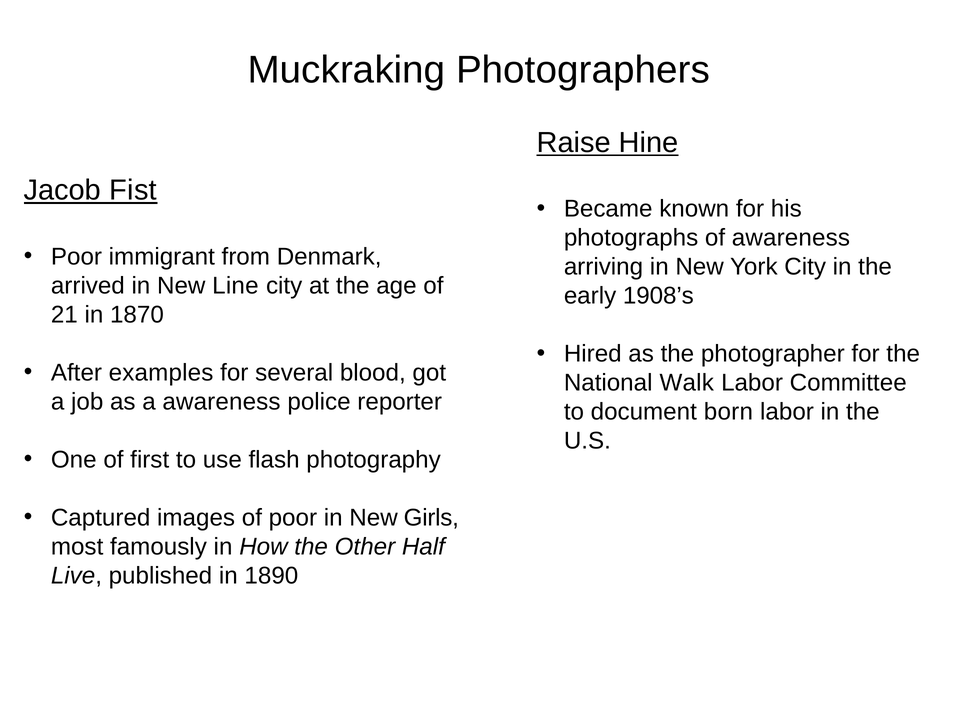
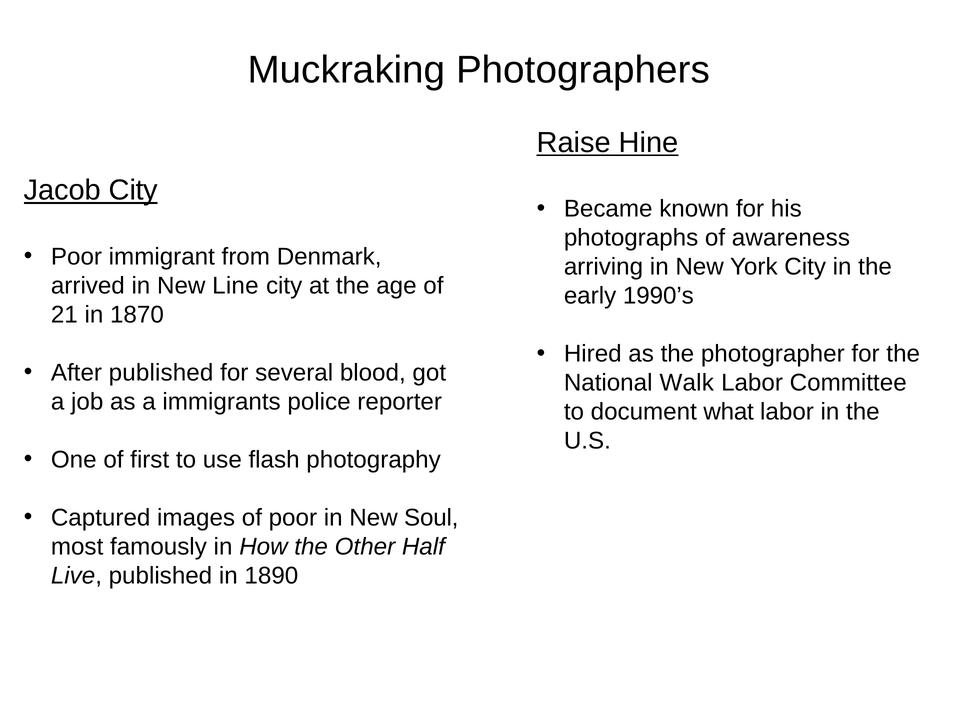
Jacob Fist: Fist -> City (133, 190)
1908’s: 1908’s -> 1990’s (658, 296)
After examples: examples -> published (161, 373)
a awareness: awareness -> immigrants (222, 402)
born: born -> what (729, 412)
Girls: Girls -> Soul (431, 518)
